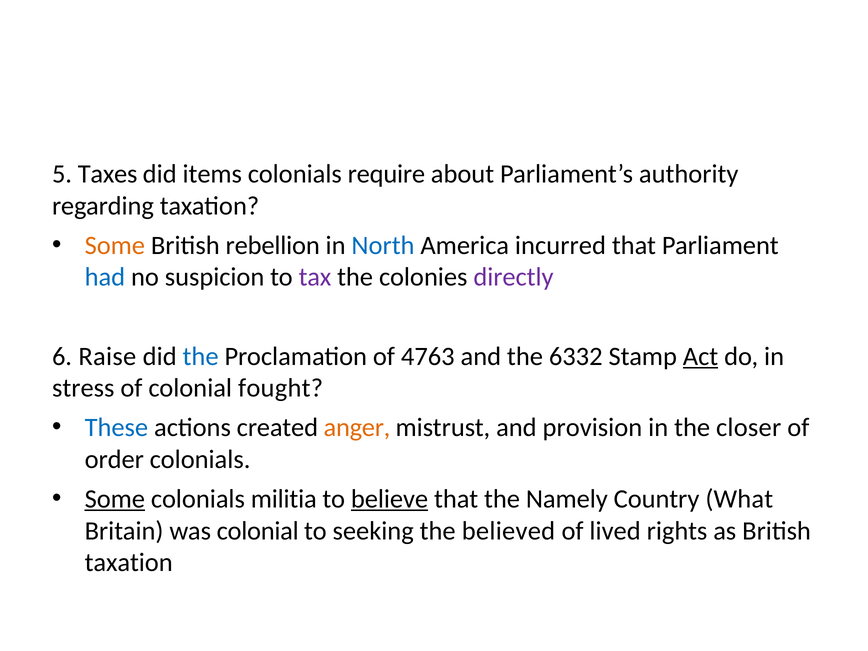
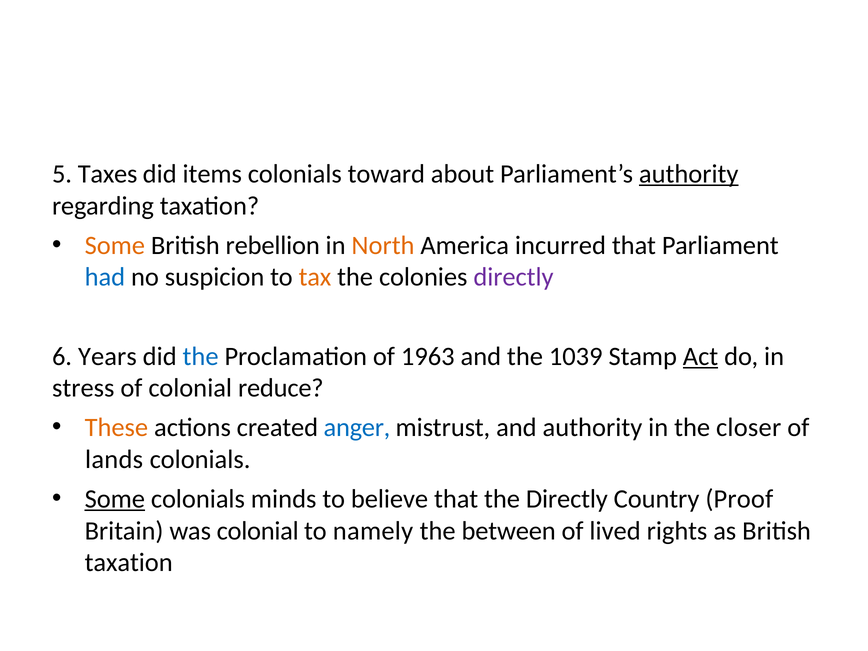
require: require -> toward (386, 174)
authority underline: none -> present (689, 174)
North colour: blue -> orange (383, 245)
tax colour: purple -> orange (315, 277)
Raise: Raise -> Years (107, 356)
4763: 4763 -> 1963 (428, 356)
6332: 6332 -> 1039 (576, 356)
fought: fought -> reduce (281, 388)
These colour: blue -> orange (116, 428)
anger colour: orange -> blue (357, 428)
and provision: provision -> authority (592, 428)
order: order -> lands (114, 459)
militia: militia -> minds (284, 499)
believe underline: present -> none (390, 499)
the Namely: Namely -> Directly (567, 499)
What: What -> Proof (739, 499)
seeking: seeking -> namely (373, 531)
believed: believed -> between (509, 531)
